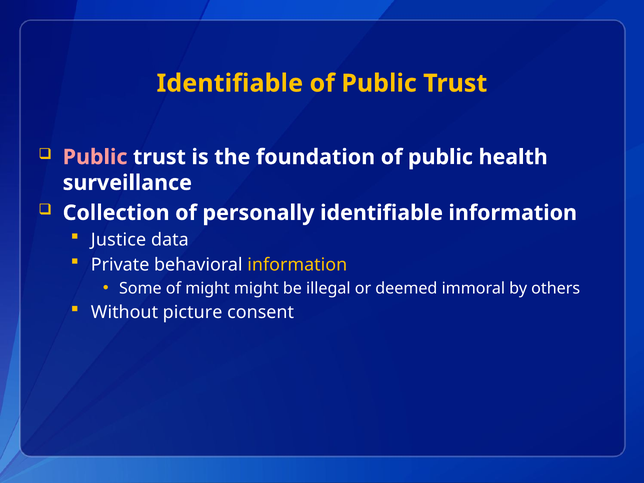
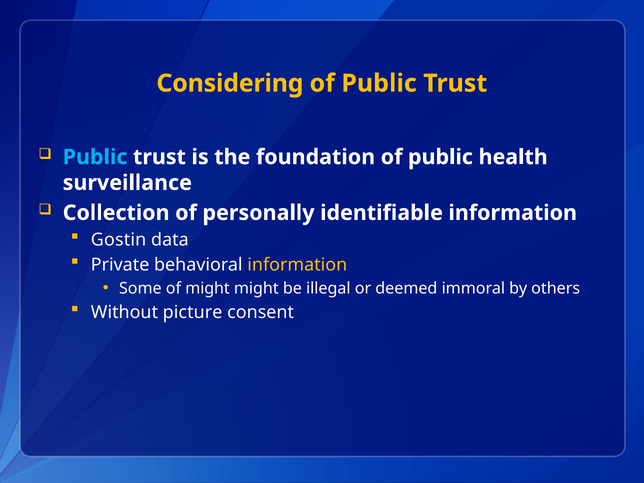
Identifiable: Identifiable -> Considering (230, 83)
Public colour: pink -> light blue (95, 157)
Justice: Justice -> Gostin (119, 240)
